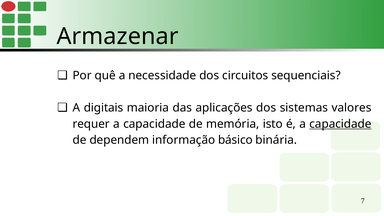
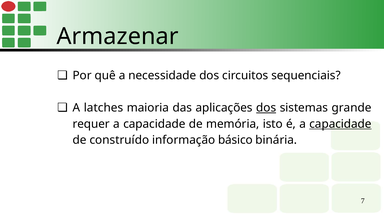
digitais: digitais -> latches (104, 108)
dos underline: none -> present (266, 108)
valores: valores -> grande (352, 108)
dependem: dependem -> construído (119, 140)
